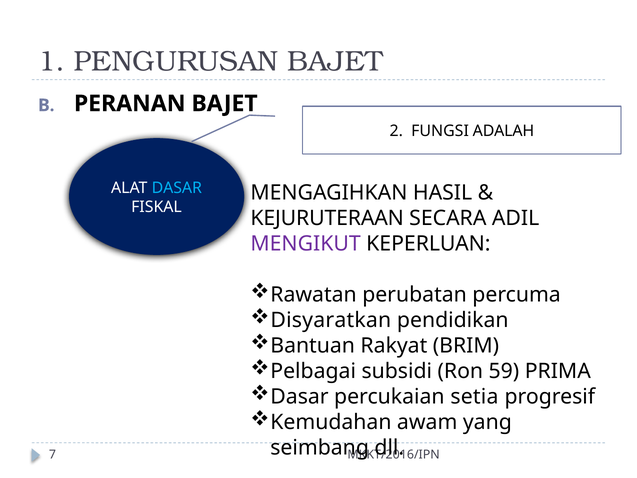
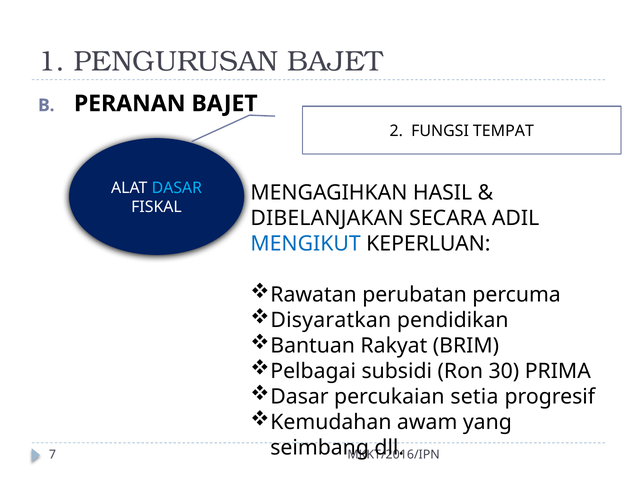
ADALAH: ADALAH -> TEMPAT (503, 131)
KEJURUTERAAN: KEJURUTERAAN -> DIBELANJAKAN (327, 218)
MENGIKUT colour: purple -> blue (306, 243)
59: 59 -> 30 (504, 371)
